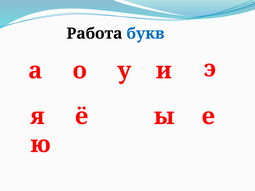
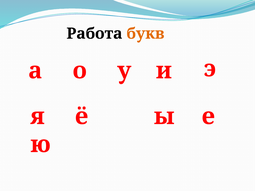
букв colour: blue -> orange (145, 34)
